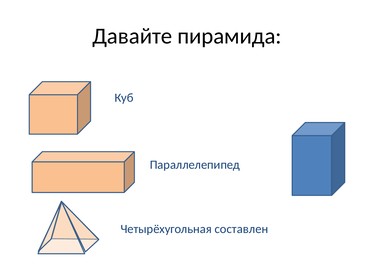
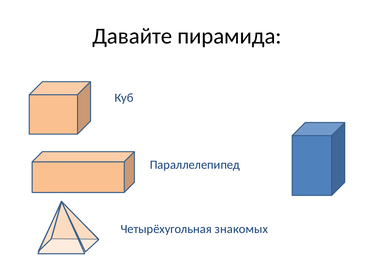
составлен: составлен -> знакомых (241, 229)
